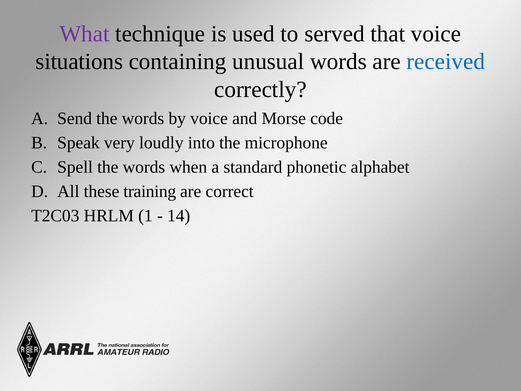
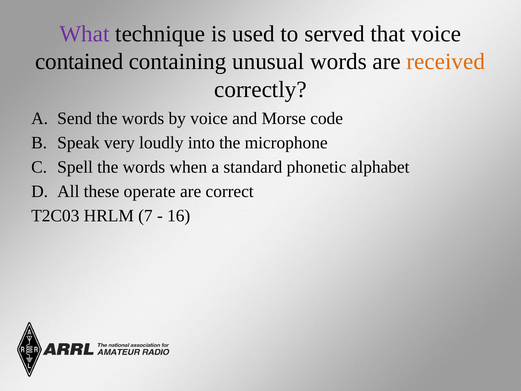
situations: situations -> contained (79, 62)
received colour: blue -> orange (446, 62)
training: training -> operate (150, 191)
1: 1 -> 7 (145, 216)
14: 14 -> 16 (179, 216)
